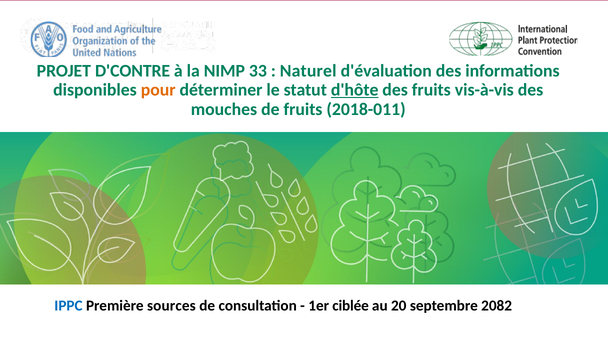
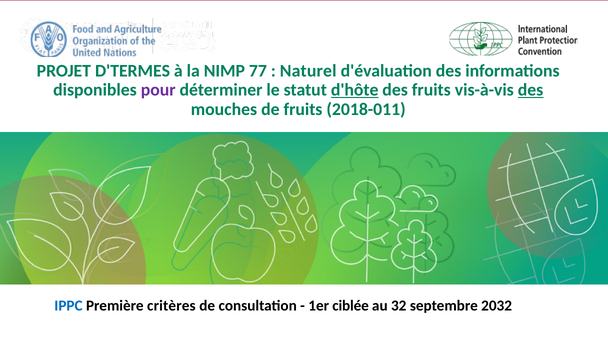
D'CONTRE: D'CONTRE -> D'TERMES (133, 71)
33: 33 -> 77 (258, 71)
pour colour: orange -> purple (158, 90)
des underline: none -> present (531, 90)
sources: sources -> critères (171, 305)
20: 20 -> 32 (399, 305)
2082: 2082 -> 2032 (497, 305)
